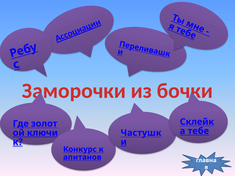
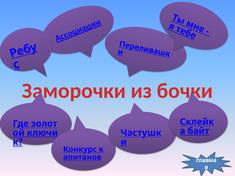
тебе: тебе -> байт (198, 131)
